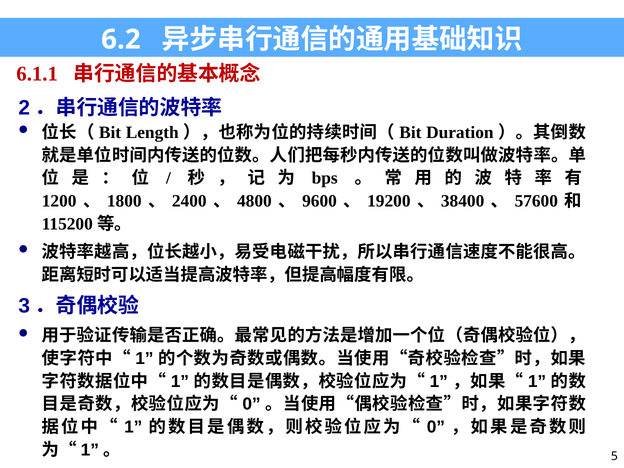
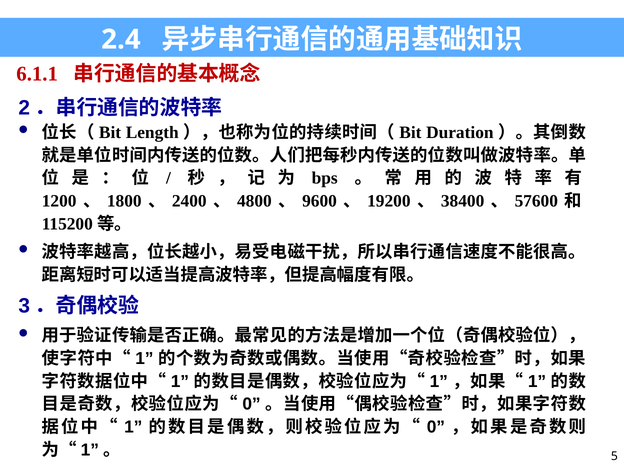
6.2: 6.2 -> 2.4 (121, 39)
